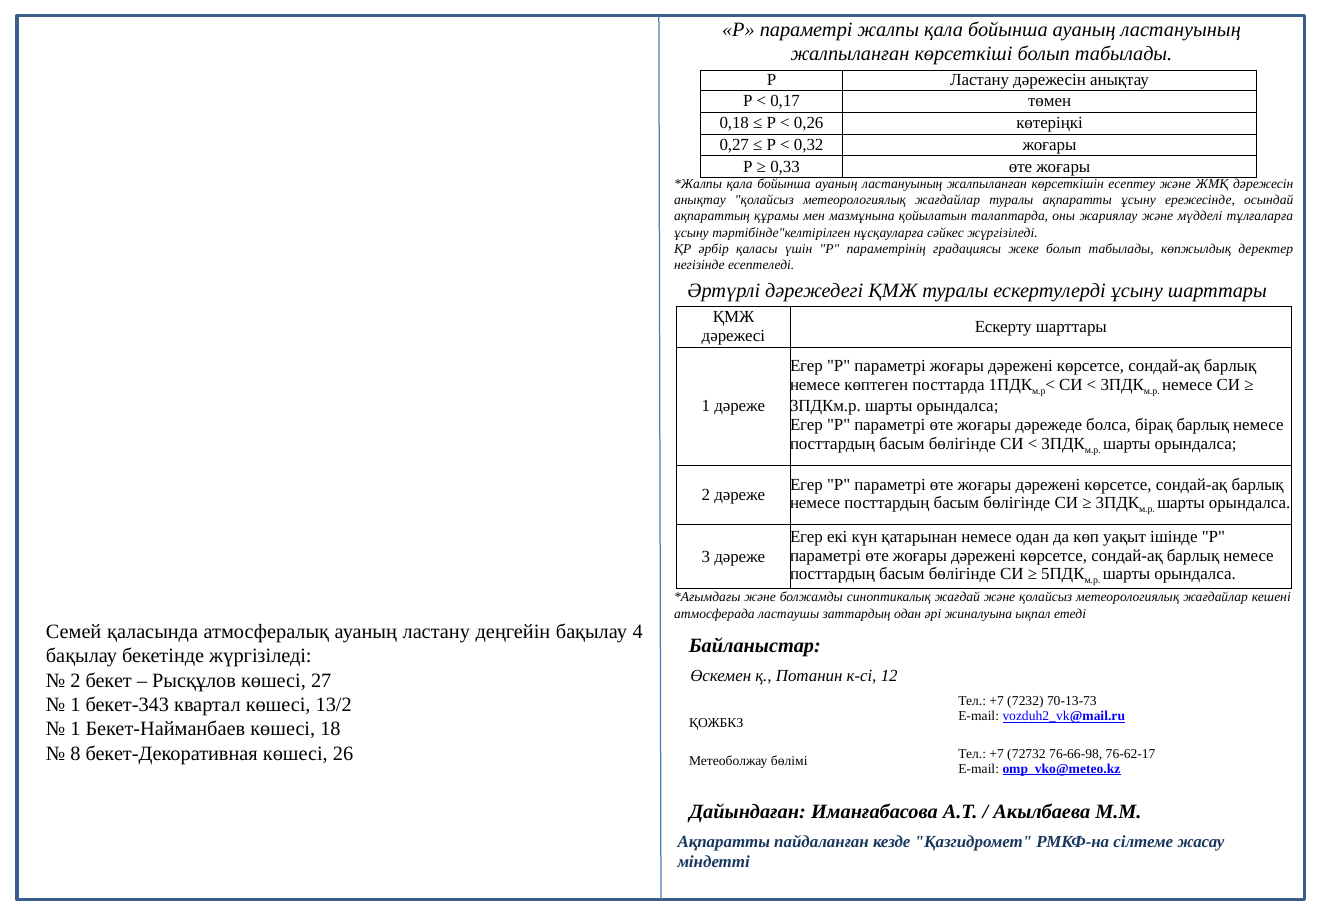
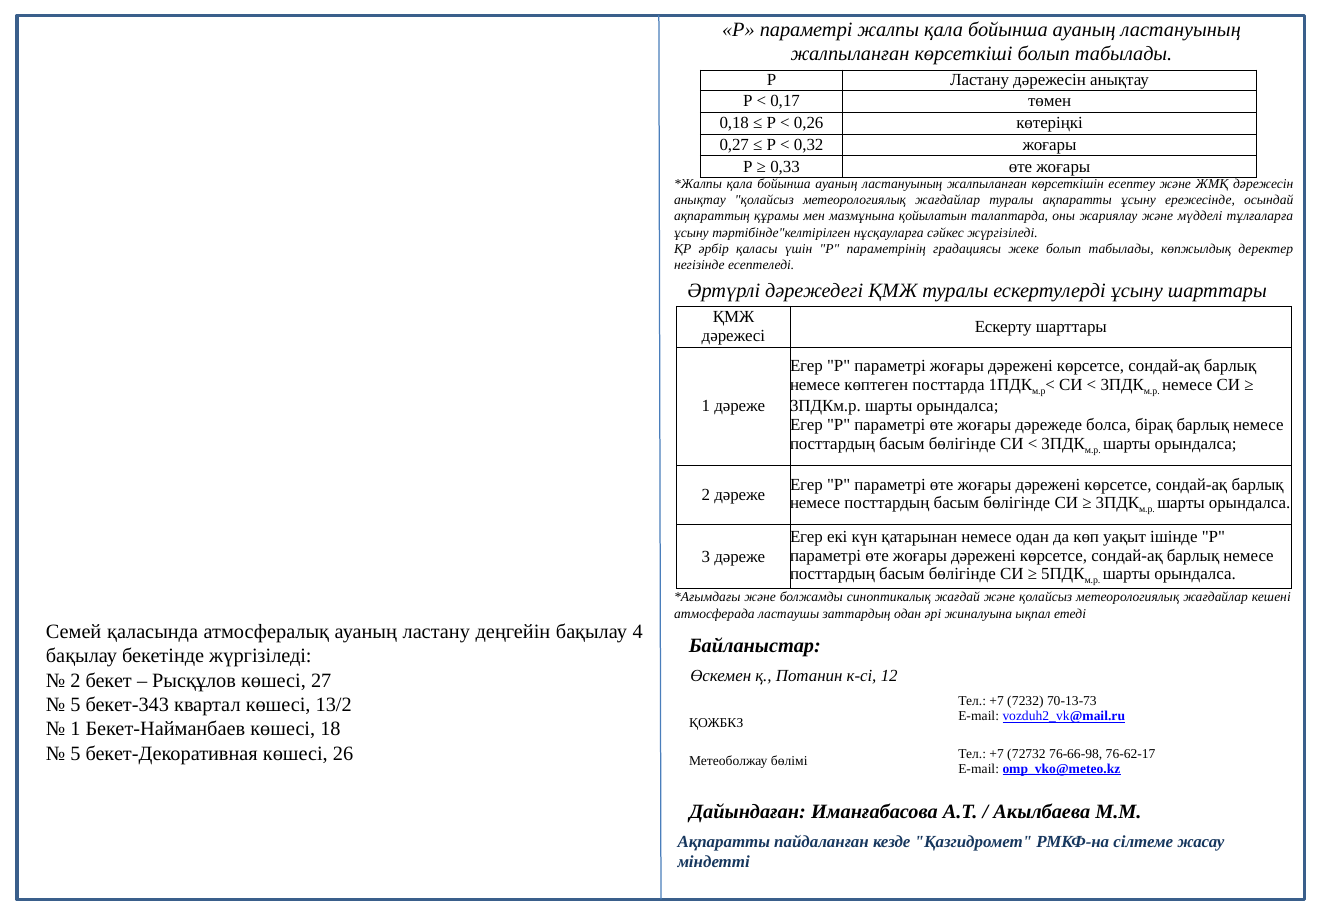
1: 1 -> 5 (75, 705)
8: 8 -> 5 (75, 754)
